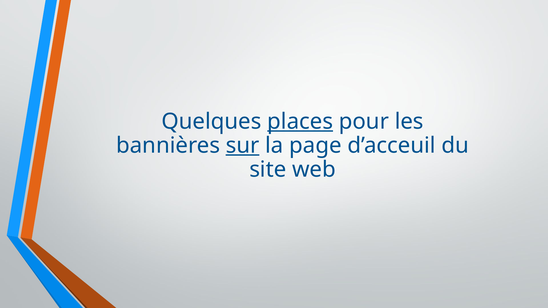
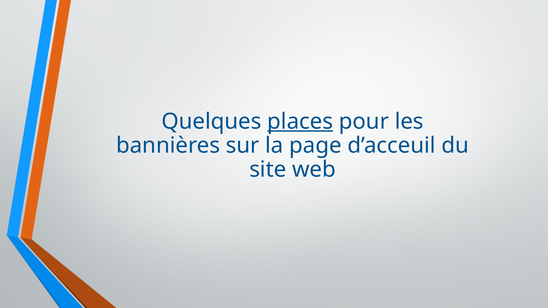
sur underline: present -> none (243, 146)
